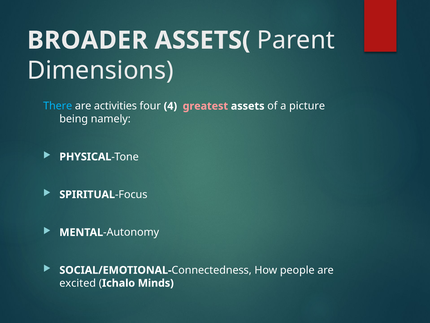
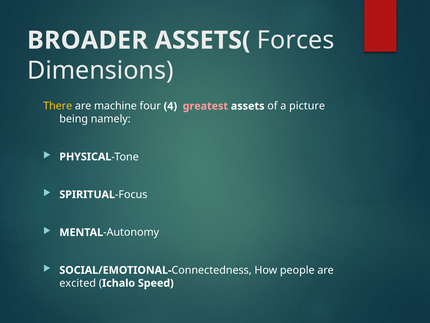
Parent: Parent -> Forces (296, 40)
There colour: light blue -> yellow (58, 106)
activities: activities -> machine (115, 106)
Minds: Minds -> Speed (156, 283)
